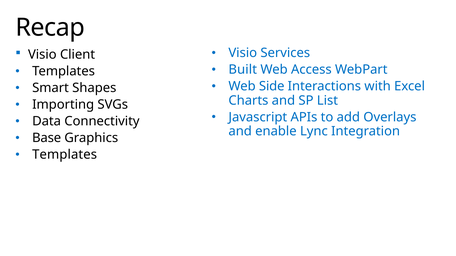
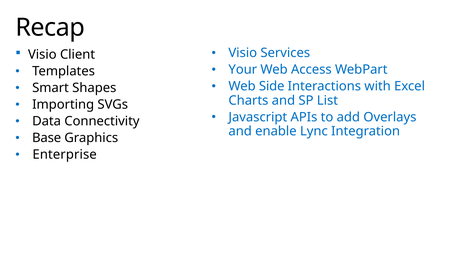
Built: Built -> Your (243, 70)
Templates: Templates -> Enterprise (65, 155)
